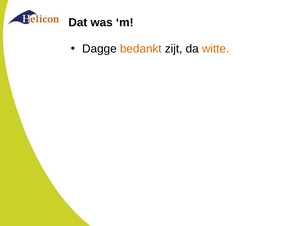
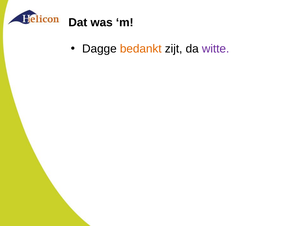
witte colour: orange -> purple (216, 49)
